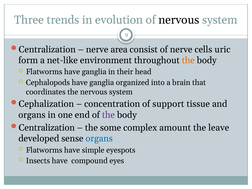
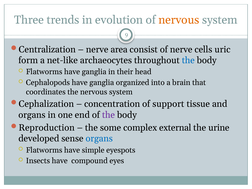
nervous colour: black -> orange (179, 20)
environment: environment -> archaeocytes (106, 60)
the colour: orange -> blue (188, 60)
Centralization: Centralization -> Reproduction (47, 128)
amount: amount -> external (175, 128)
leave: leave -> urine (219, 128)
